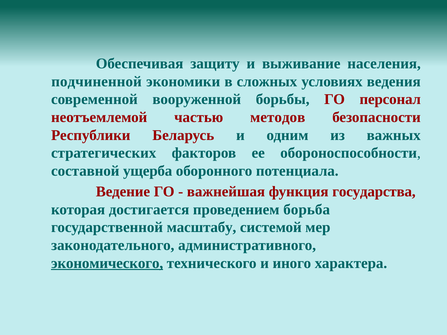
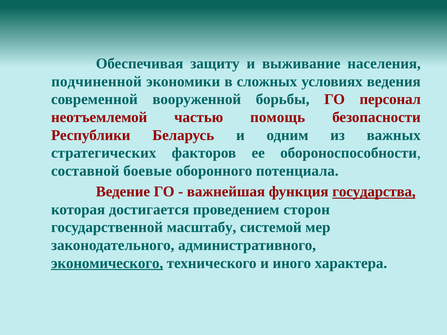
методов: методов -> помощь (278, 117)
ущерба: ущерба -> боевые (148, 171)
государства underline: none -> present (374, 192)
борьба: борьба -> сторон (307, 210)
